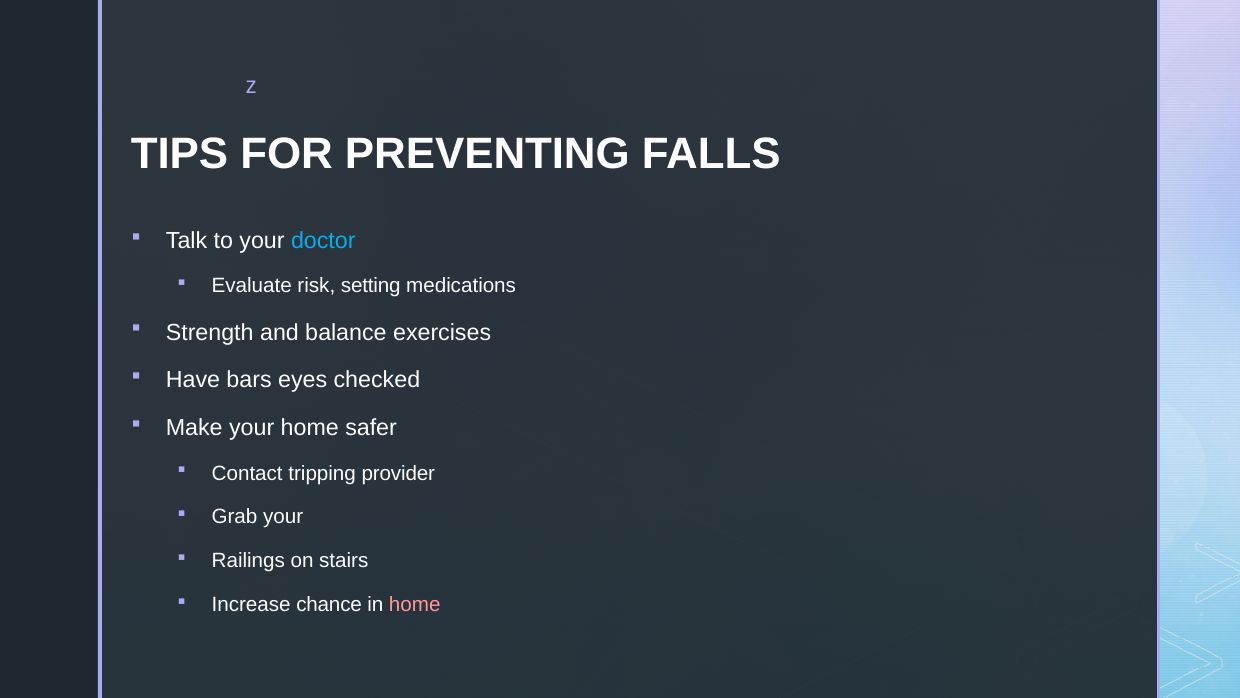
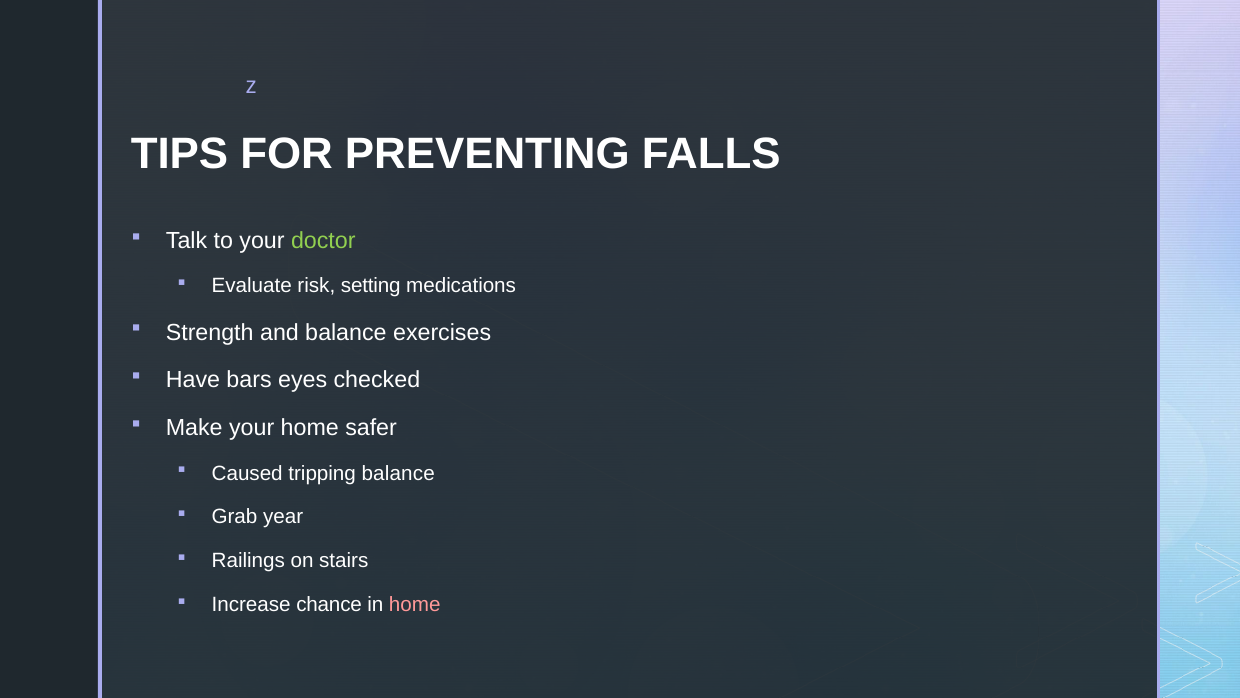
doctor colour: light blue -> light green (323, 241)
Contact: Contact -> Caused (247, 473)
tripping provider: provider -> balance (398, 473)
Grab your: your -> year (283, 517)
